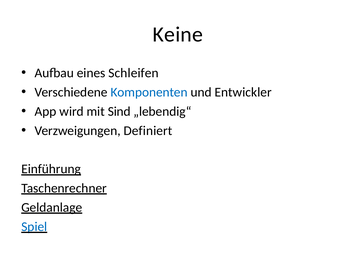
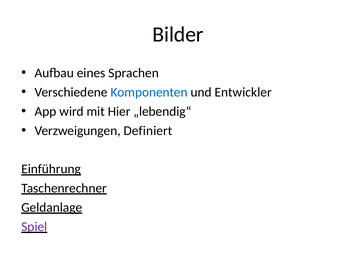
Keine: Keine -> Bilder (178, 34)
Schleifen: Schleifen -> Sprachen (134, 73)
Sind: Sind -> Hier (119, 111)
Spiel colour: blue -> purple (34, 227)
